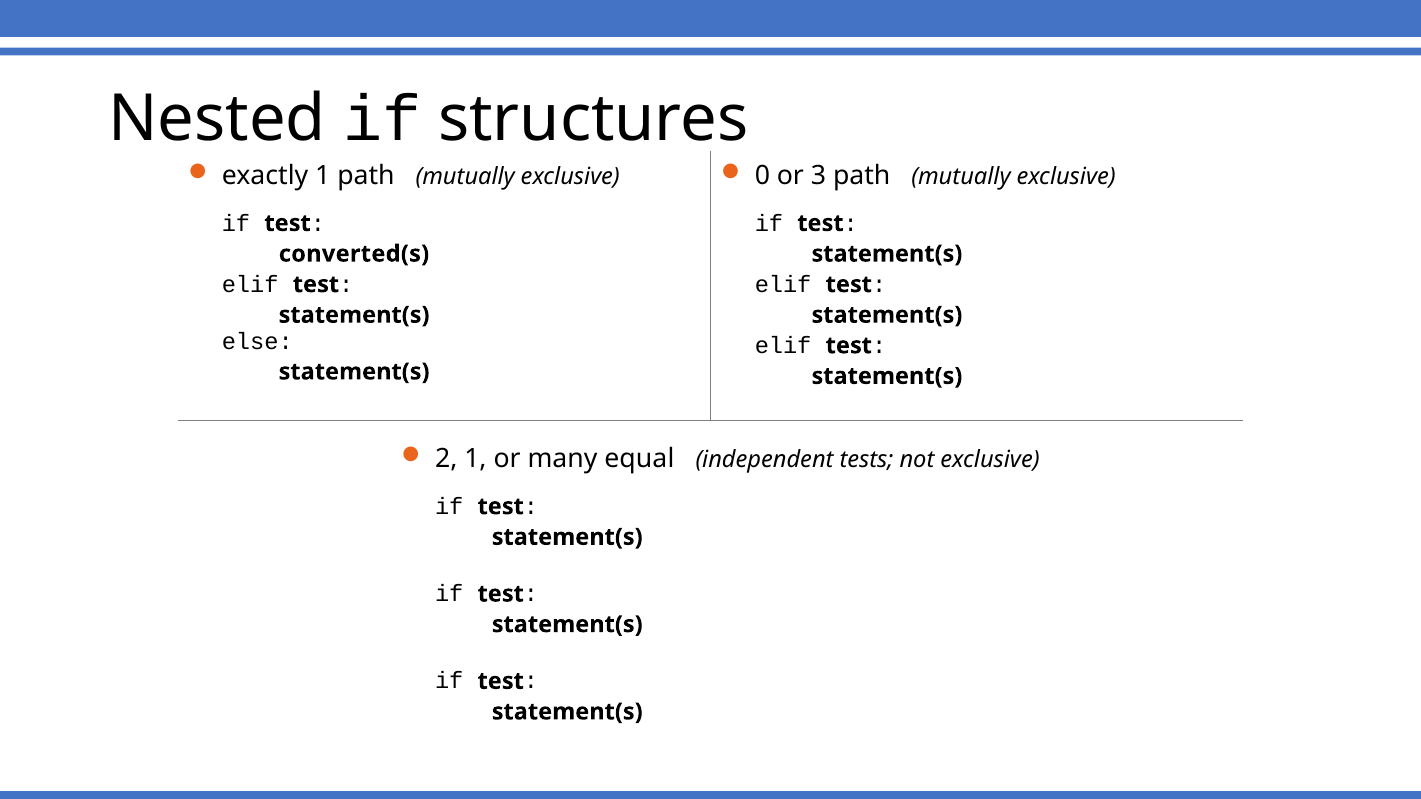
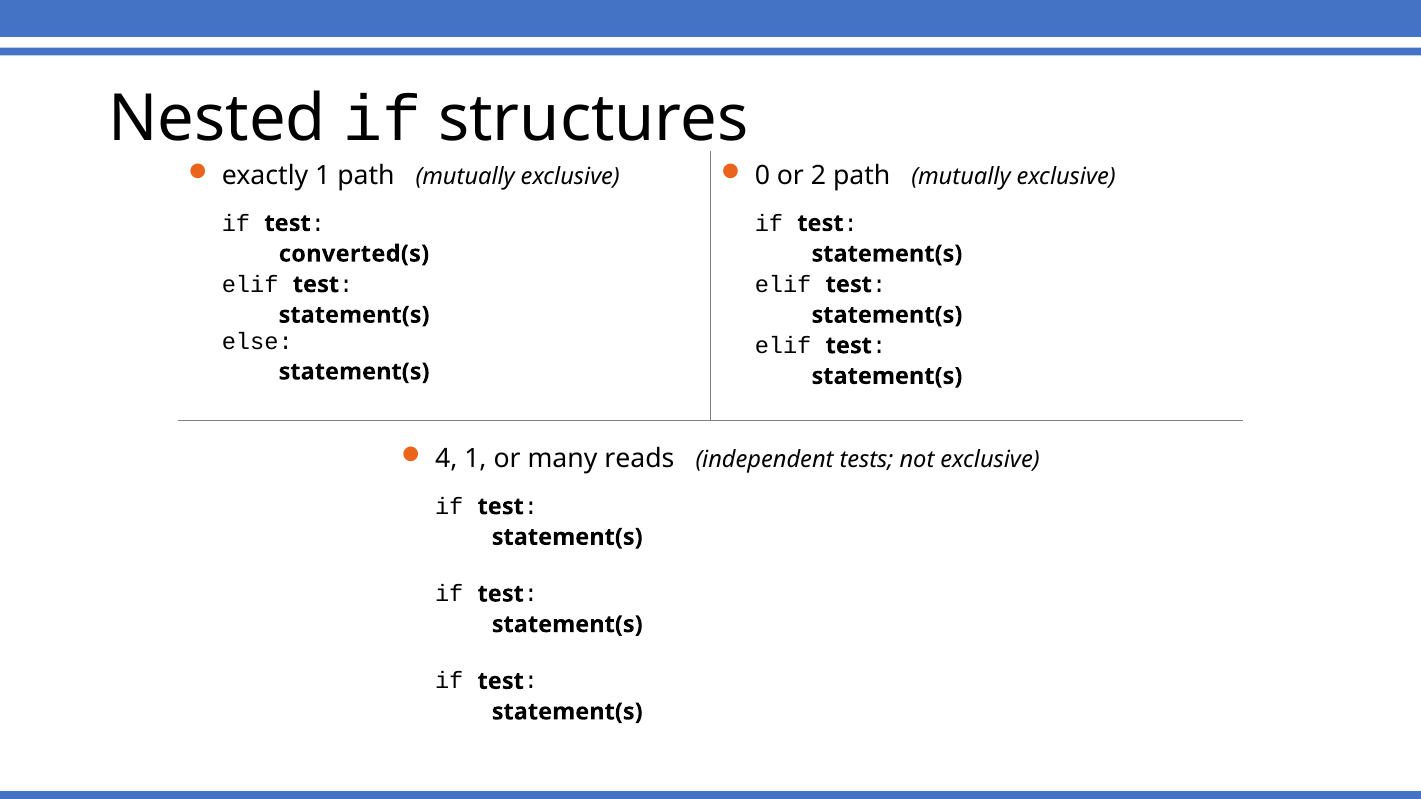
3: 3 -> 2 (819, 176)
2: 2 -> 4 (446, 459)
equal: equal -> reads (639, 459)
